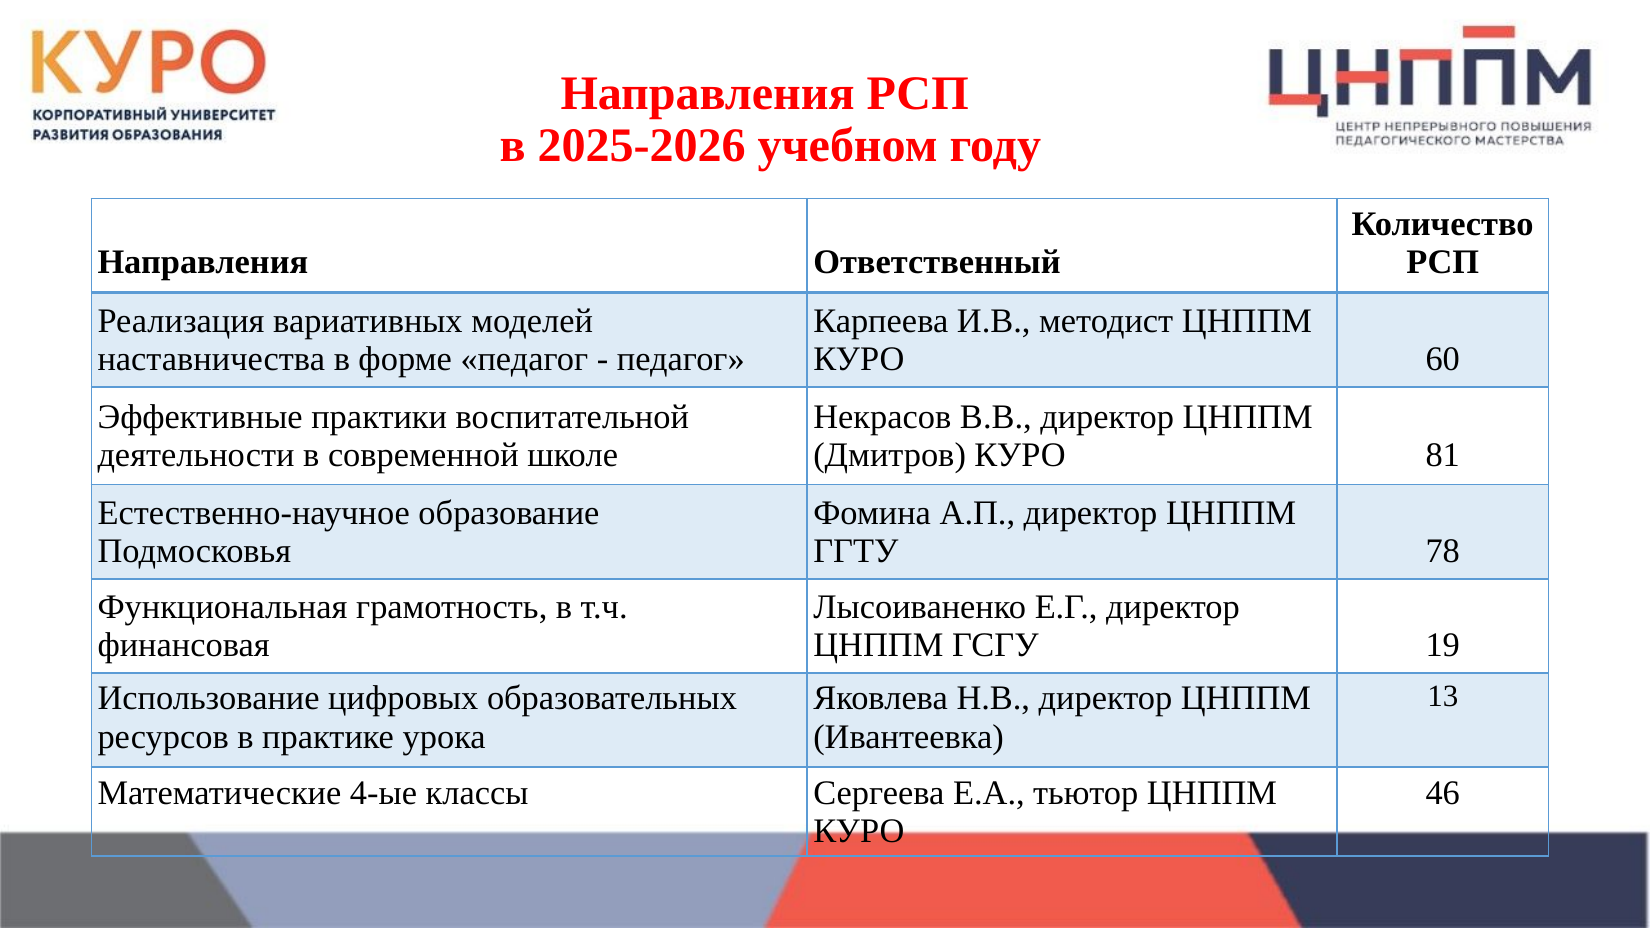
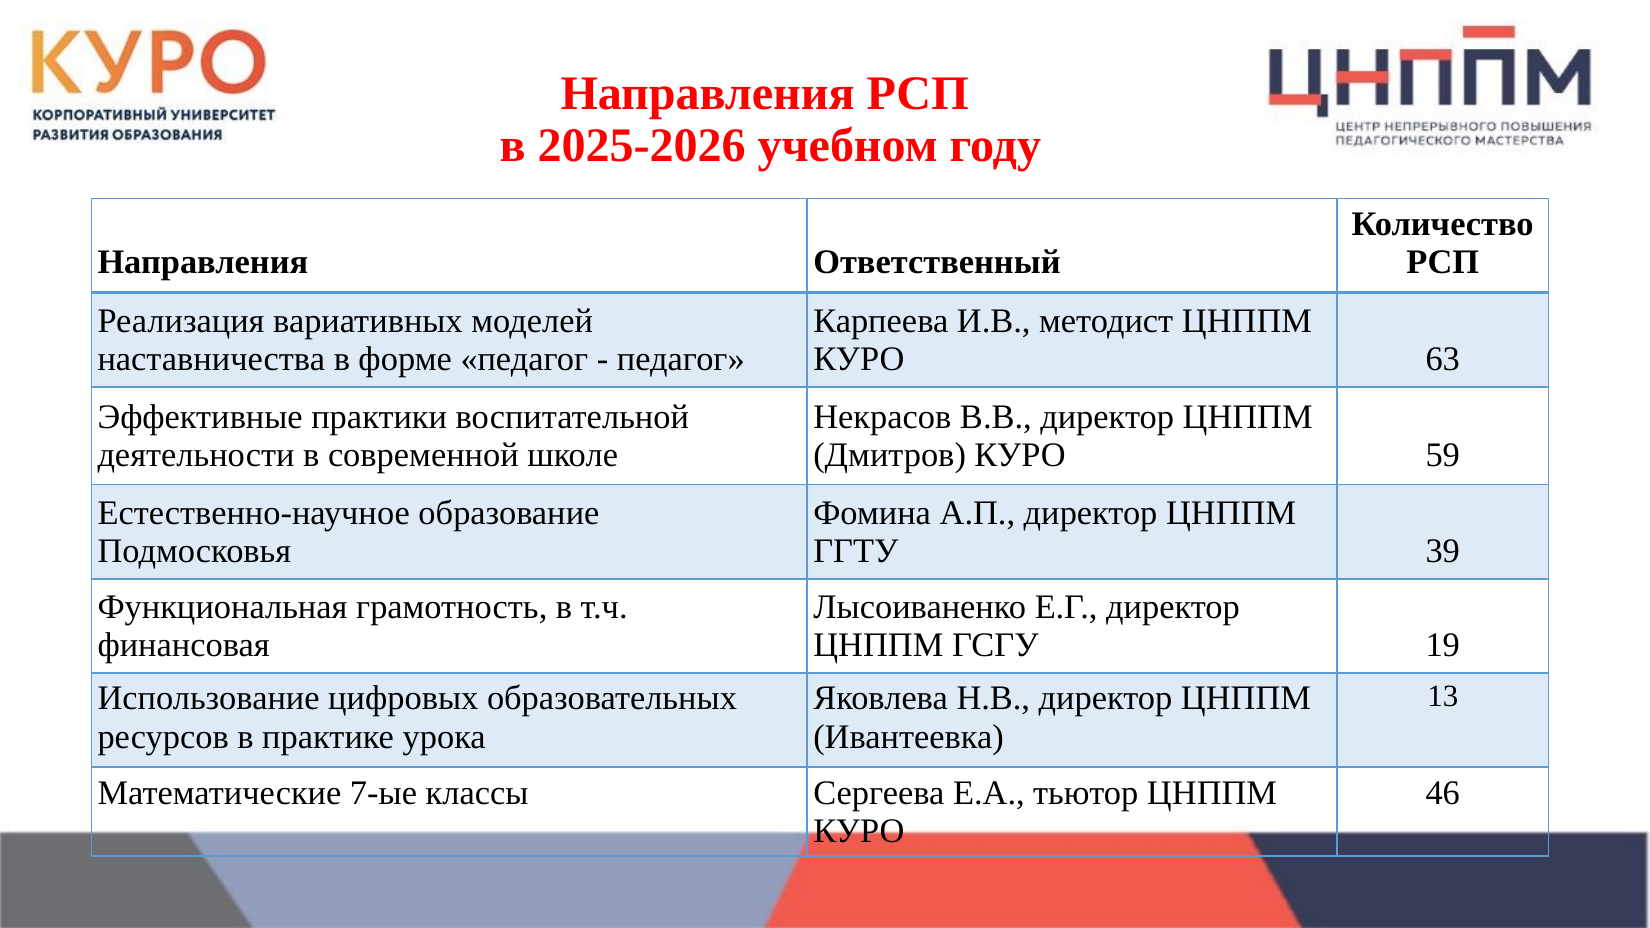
60: 60 -> 63 (1443, 359)
81: 81 -> 59 (1443, 455)
78: 78 -> 39 (1443, 551)
4-ые: 4-ые -> 7-ые (383, 793)
